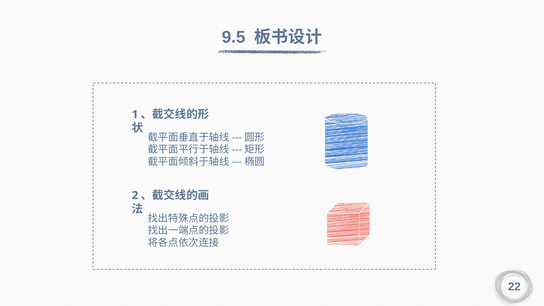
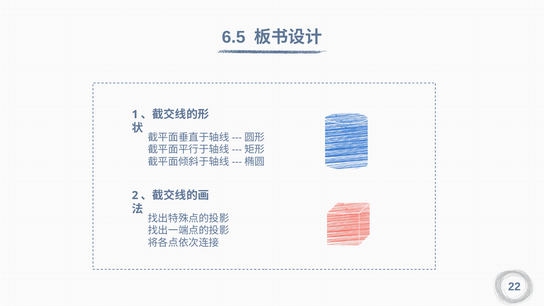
9.5: 9.5 -> 6.5 (234, 37)
